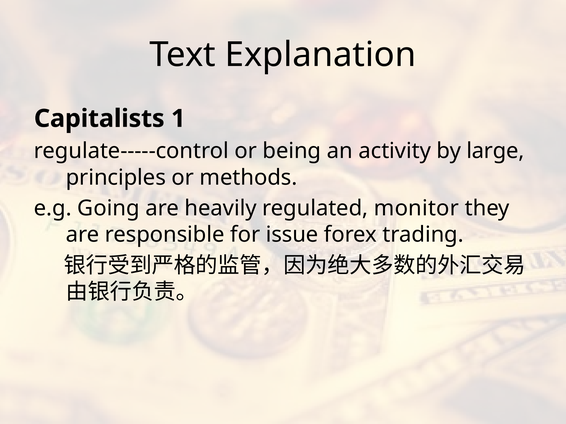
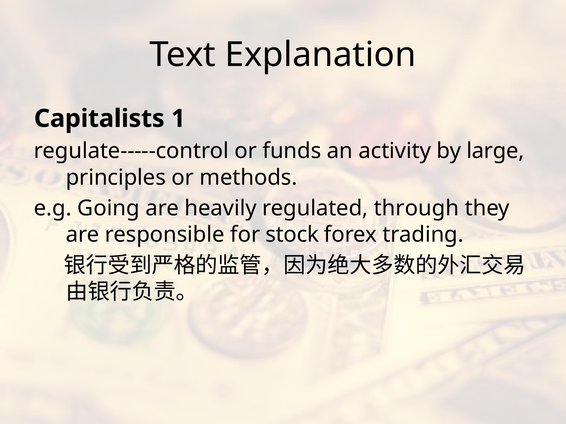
being: being -> funds (292, 151)
monitor: monitor -> through (416, 209)
issue: issue -> stock (292, 235)
